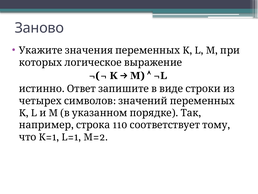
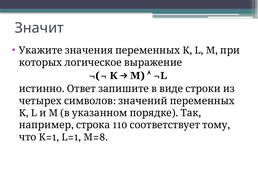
Заново: Заново -> Значит (39, 28)
M=2: M=2 -> M=8 (96, 137)
